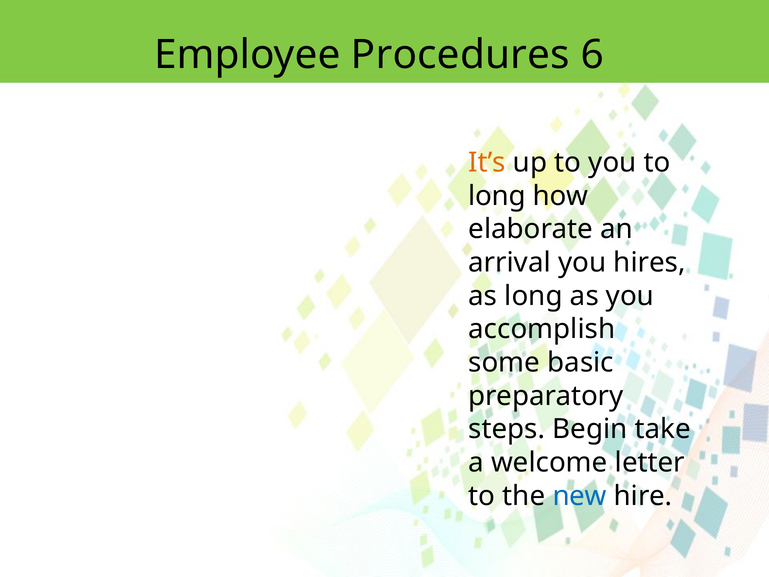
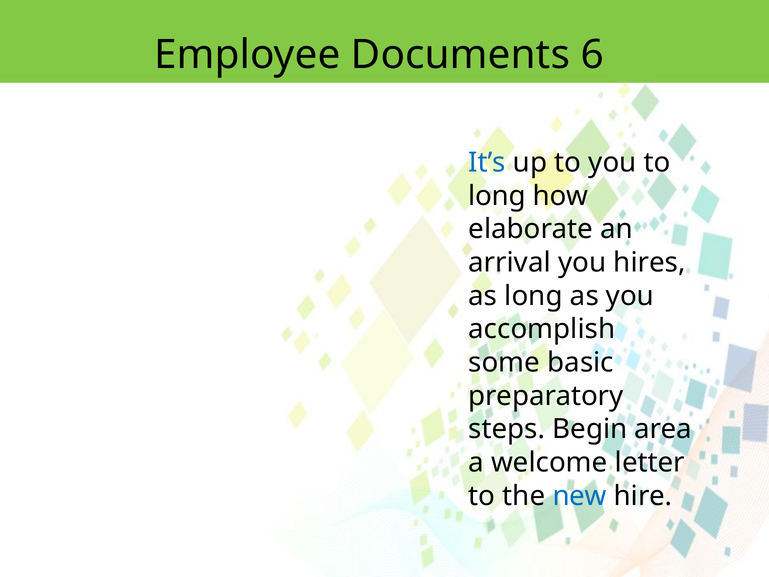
Procedures: Procedures -> Documents (460, 55)
It’s colour: orange -> blue (487, 163)
take: take -> area (663, 429)
